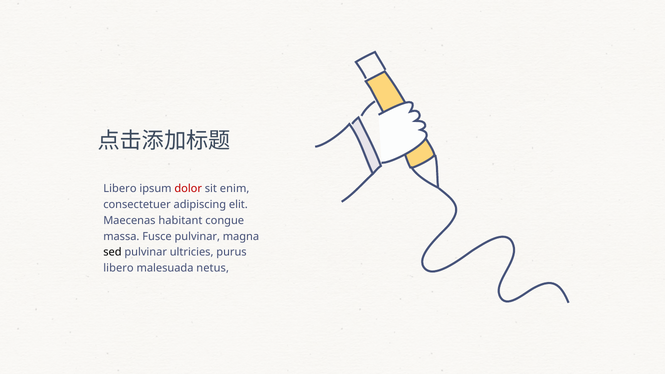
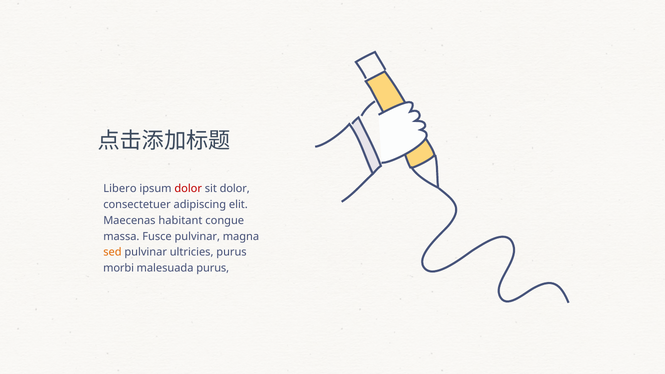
sit enim: enim -> dolor (235, 189)
sed colour: black -> orange (112, 252)
libero: libero -> morbi (119, 268)
malesuada netus: netus -> purus (213, 268)
